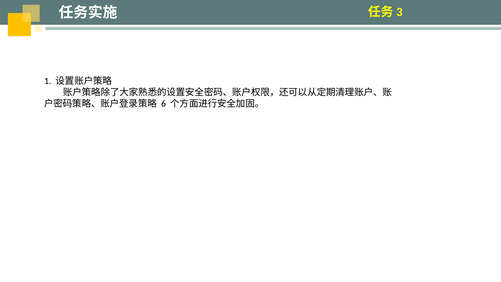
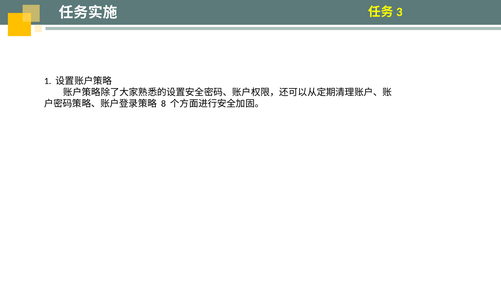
6: 6 -> 8 (164, 104)
